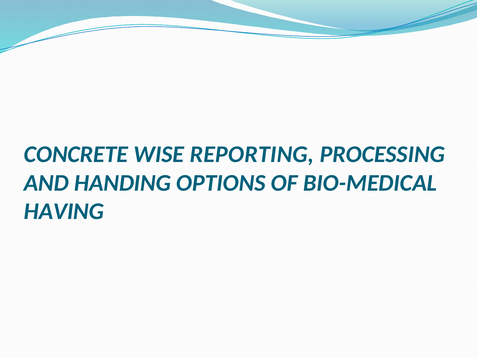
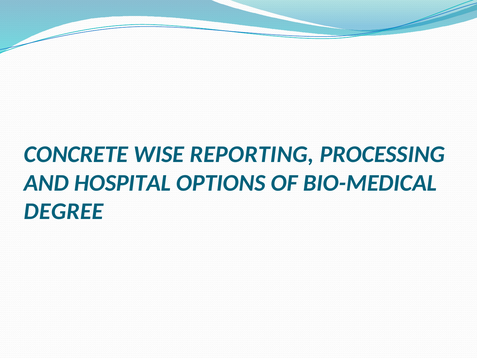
HANDING: HANDING -> HOSPITAL (123, 183)
HAVING: HAVING -> DEGREE (64, 211)
